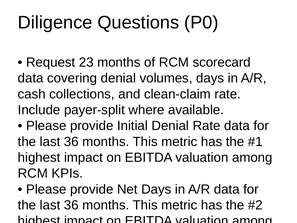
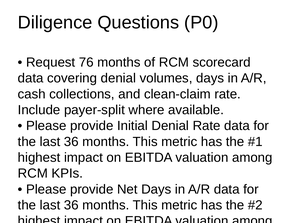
23: 23 -> 76 (86, 62)
